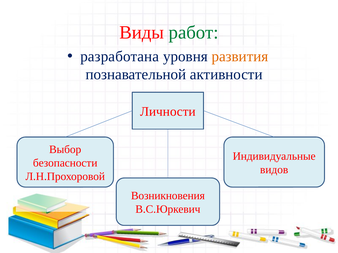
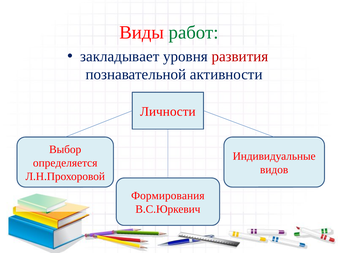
разработана: разработана -> закладывает (120, 57)
развития colour: orange -> red (240, 57)
безопасности: безопасности -> определяется (65, 163)
Возникновения: Возникновения -> Формирования (168, 196)
